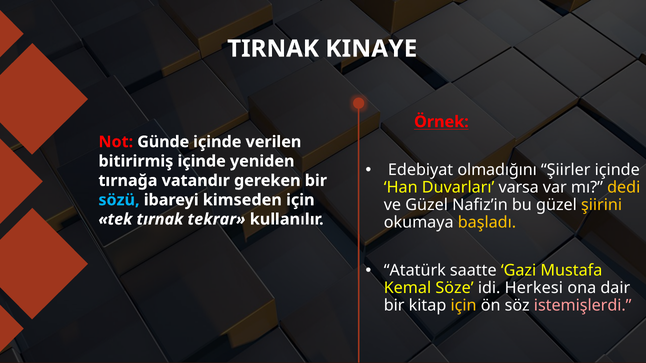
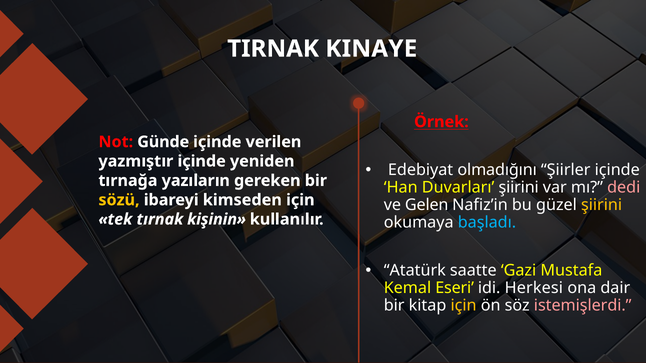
bitirirmiş: bitirirmiş -> yazmıştır (136, 161)
vatandır: vatandır -> yazıların (196, 181)
Duvarları varsa: varsa -> şiirini (519, 188)
dedi colour: yellow -> pink (624, 188)
sözü colour: light blue -> yellow (119, 200)
ve Güzel: Güzel -> Gelen (427, 205)
tekrar: tekrar -> kişinin (217, 220)
başladı colour: yellow -> light blue (487, 223)
Söze: Söze -> Eseri (455, 288)
